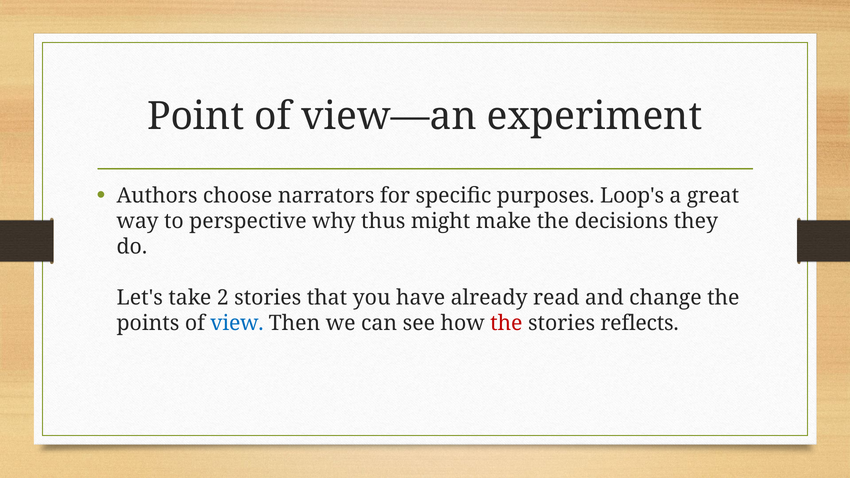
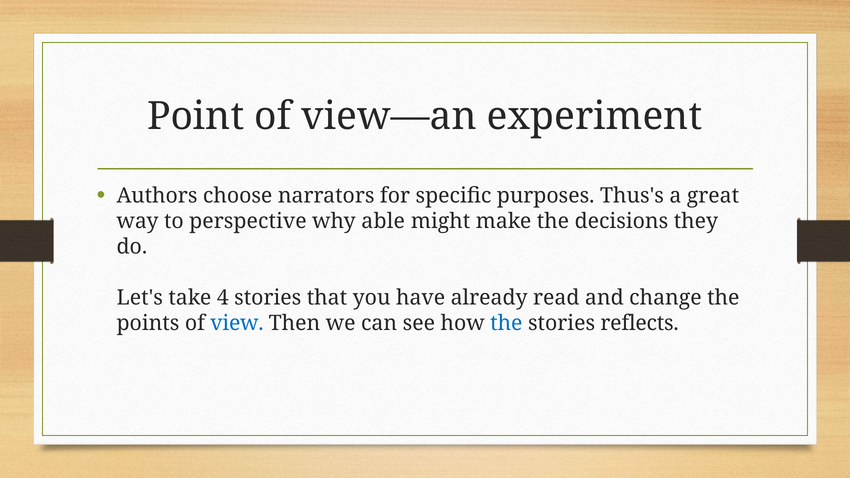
Loop's: Loop's -> Thus's (632, 196)
thus: thus -> able (383, 221)
2: 2 -> 4 (223, 298)
the colour: red -> blue (506, 323)
